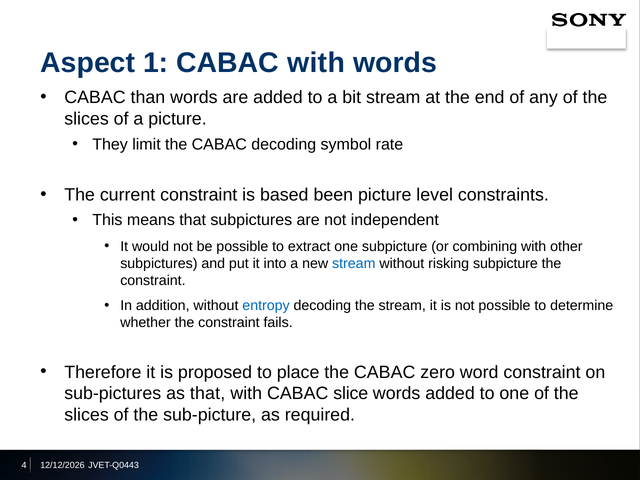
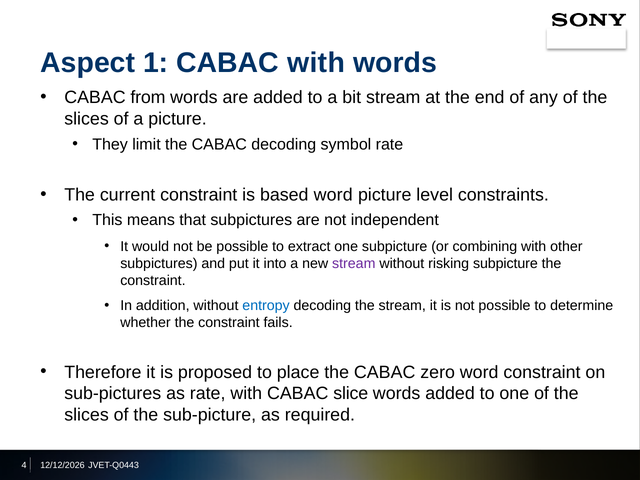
than: than -> from (148, 98)
based been: been -> word (333, 195)
stream colour: blue -> purple (354, 263)
as that: that -> rate (208, 393)
